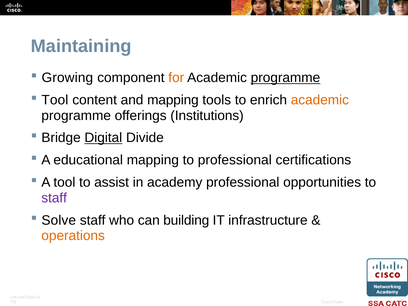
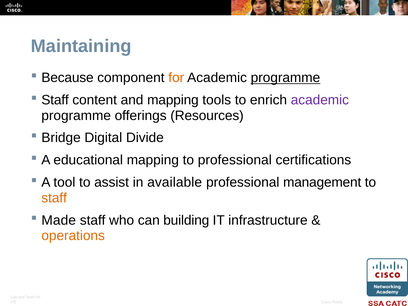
Growing: Growing -> Because (68, 78)
Tool: Tool -> Staff (55, 100)
academic colour: orange -> purple (320, 100)
Institutions: Institutions -> Resources (207, 116)
Digital underline: present -> none (103, 138)
academy: academy -> available (175, 182)
opportunities: opportunities -> management (322, 182)
staff colour: purple -> orange (54, 198)
Solve: Solve -> Made (59, 220)
